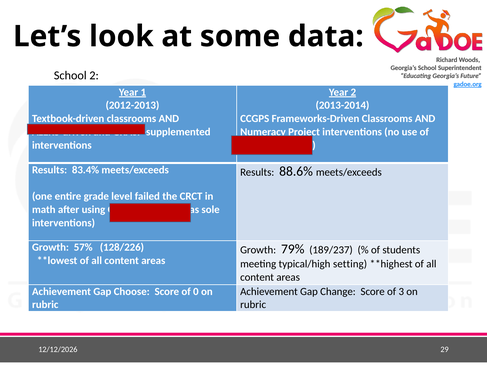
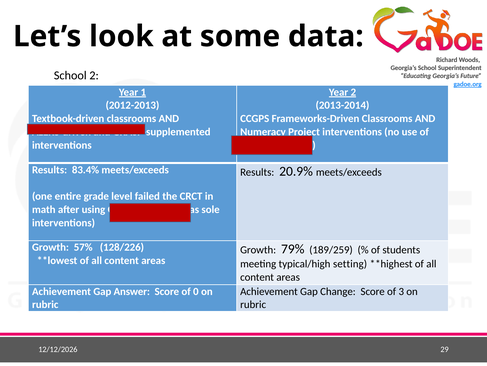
88.6%: 88.6% -> 20.9% (296, 171)
189/237: 189/237 -> 189/259 (331, 249)
Choose: Choose -> Answer (132, 291)
